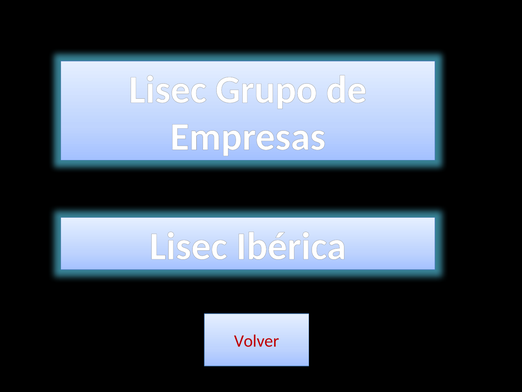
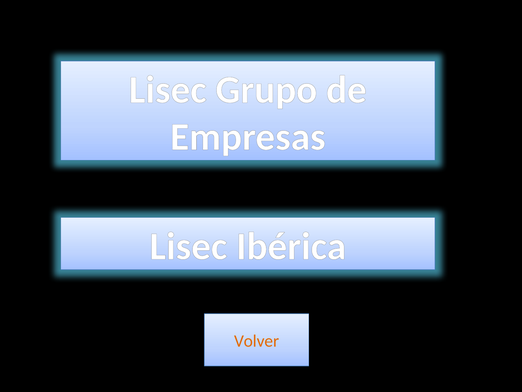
Volver colour: red -> orange (257, 341)
